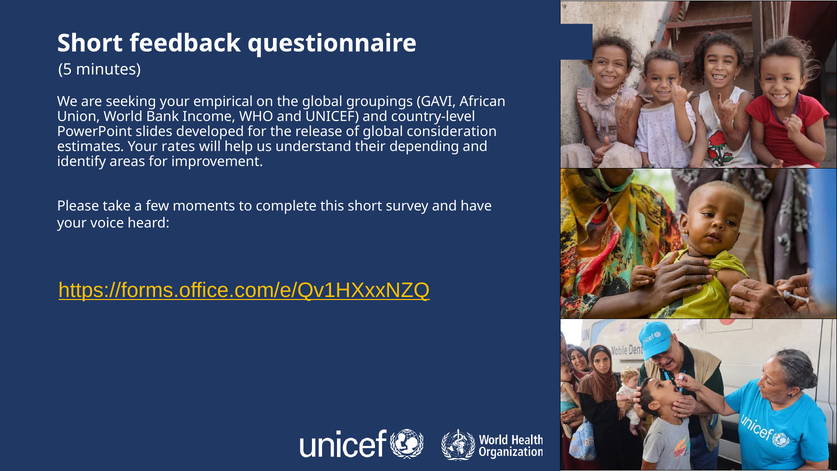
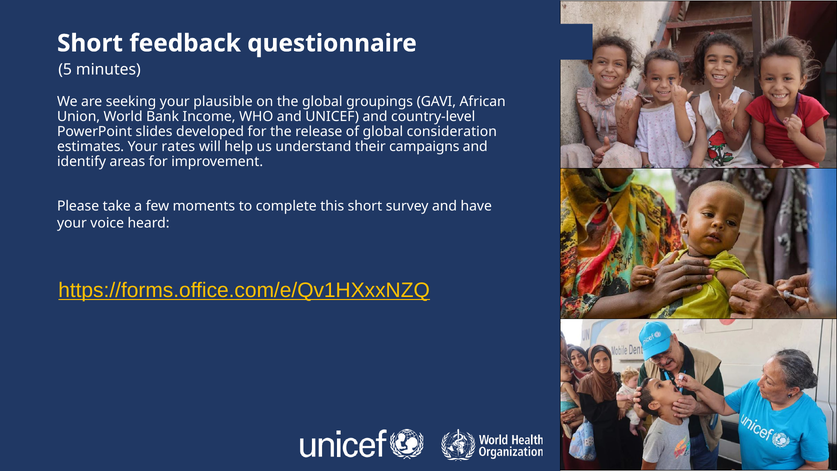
empirical: empirical -> plausible (223, 102)
depending: depending -> campaigns (424, 147)
